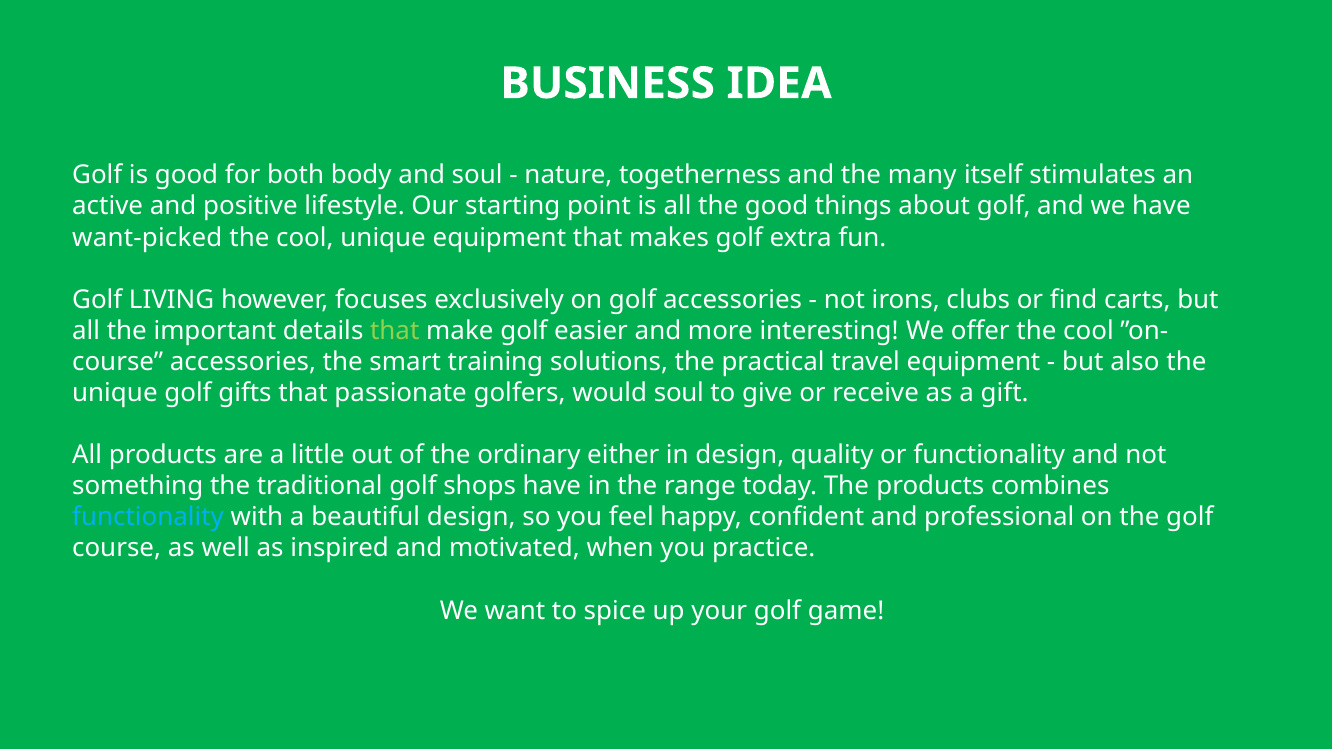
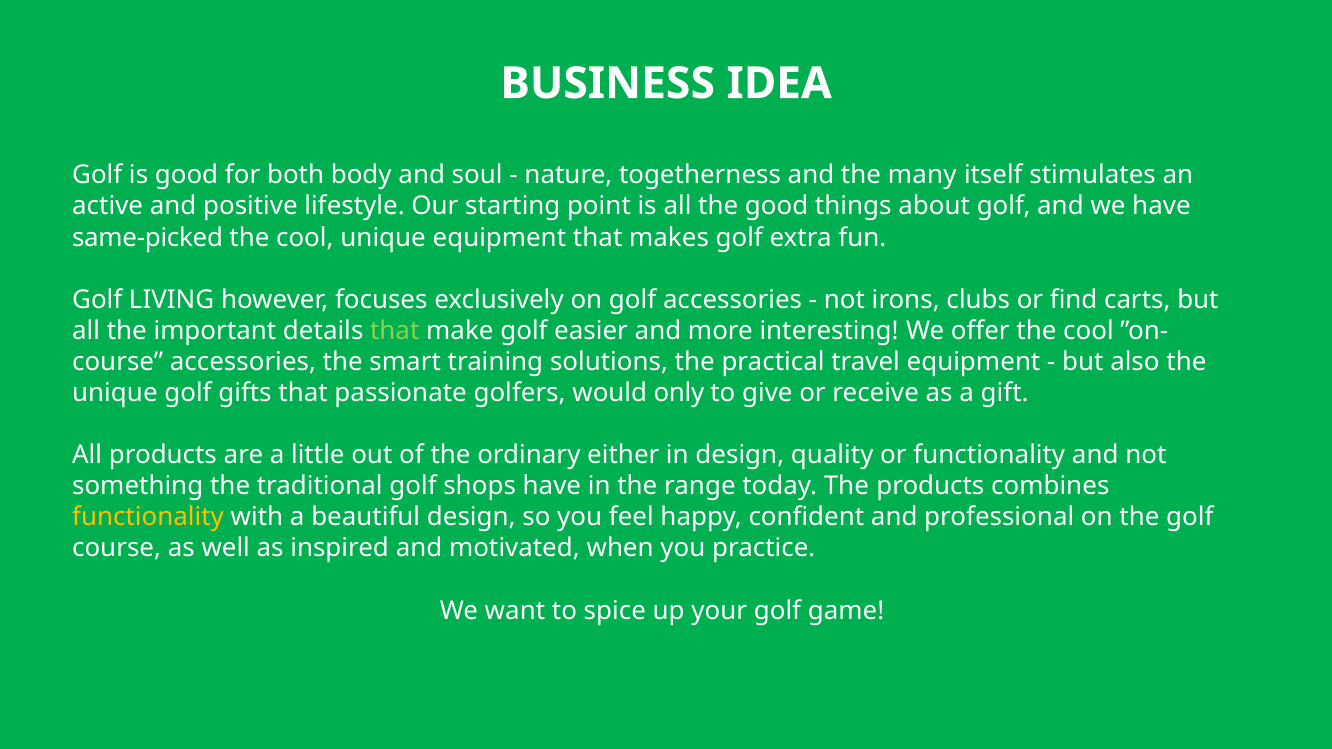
want-picked: want-picked -> same-picked (148, 238)
would soul: soul -> only (679, 393)
functionality colour: light blue -> yellow (148, 517)
